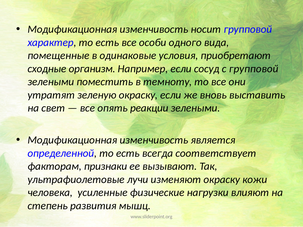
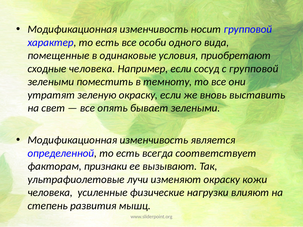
сходные организм: организм -> человека (92, 69)
реакции: реакции -> бывает (149, 108)
